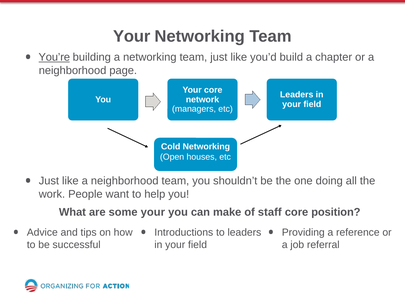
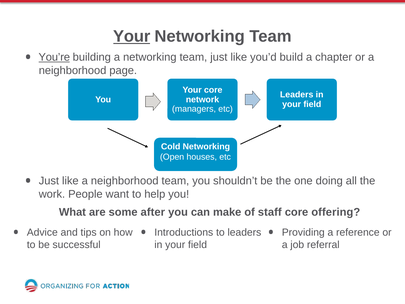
Your underline: none -> present (132, 36)
some your: your -> after (153, 212)
position: position -> offering (336, 212)
